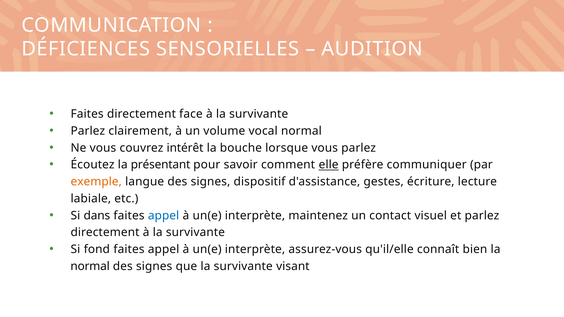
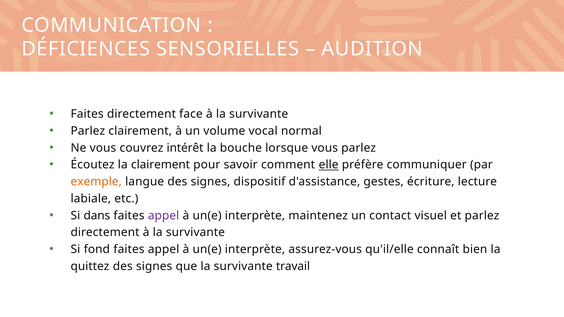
la présentant: présentant -> clairement (161, 165)
appel colour: blue -> purple (164, 216)
normal: normal -> quittez (90, 266)
visant: visant -> travail (293, 266)
